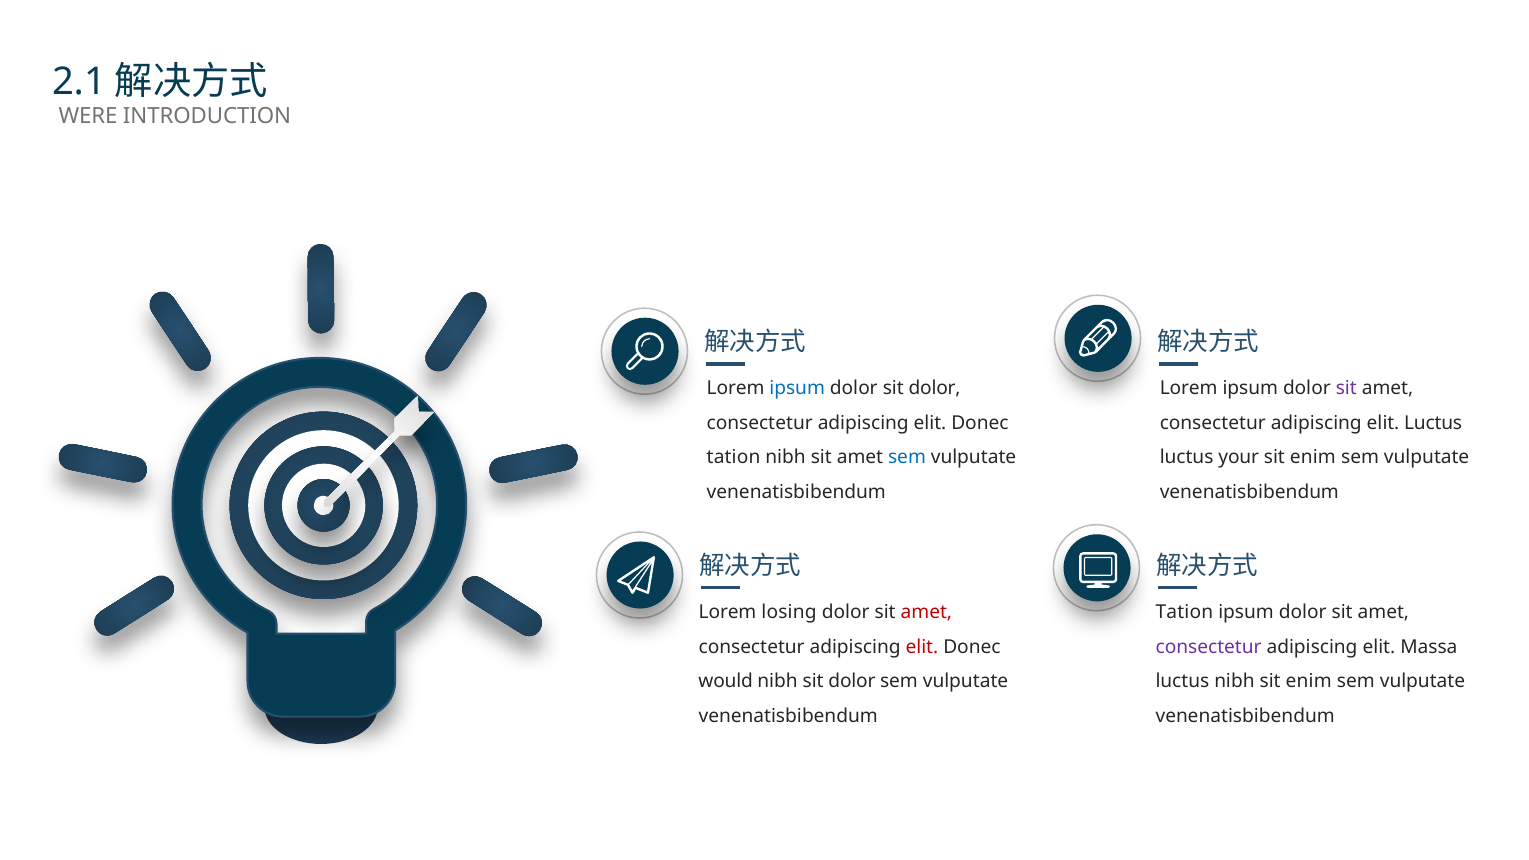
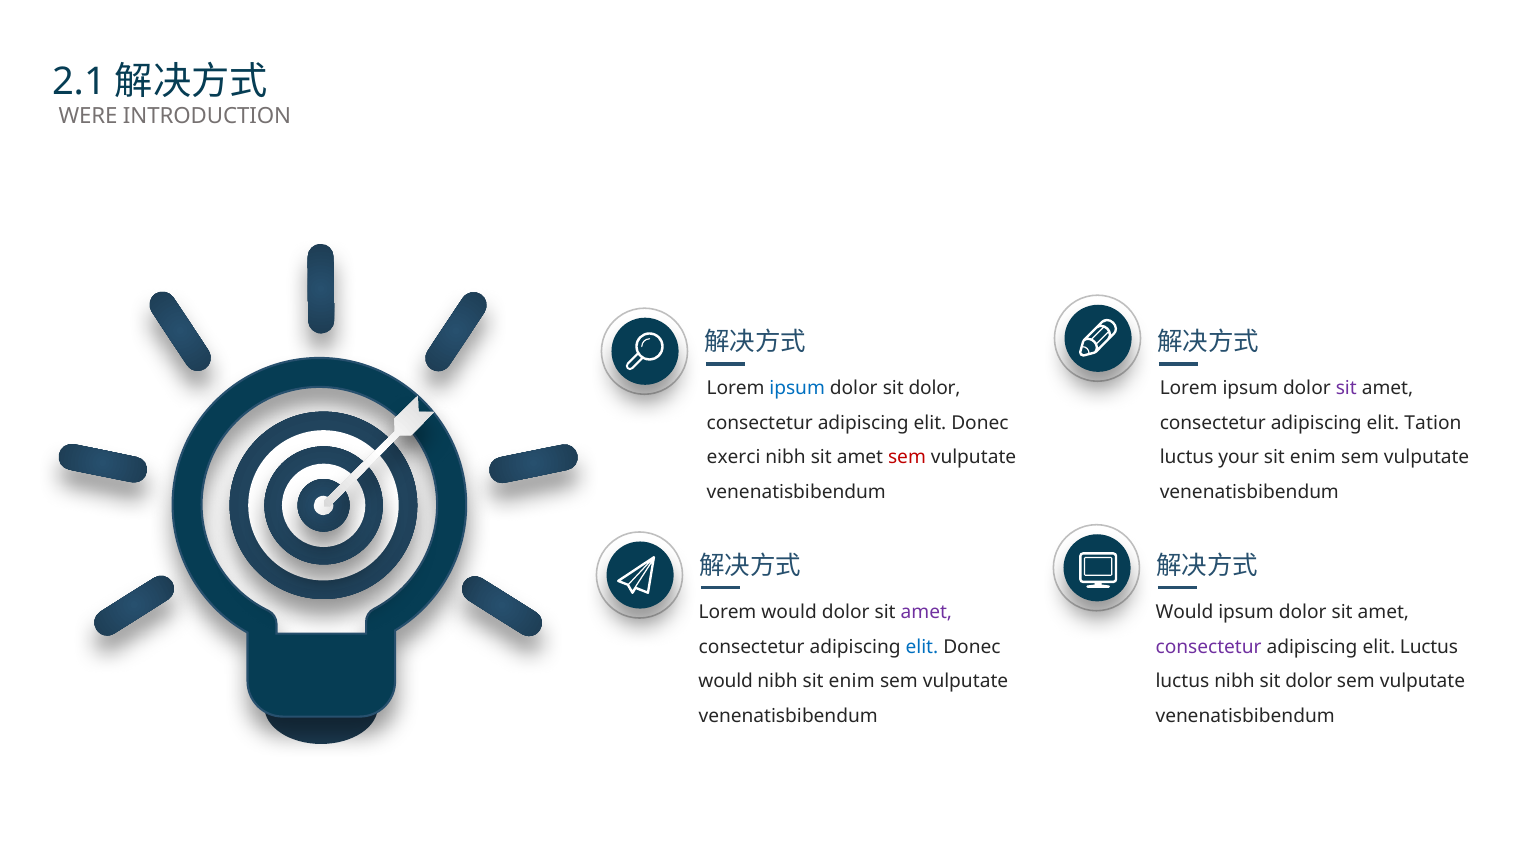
elit Luctus: Luctus -> Tation (1433, 423)
tation: tation -> exerci (734, 457)
sem colour: blue -> red (907, 457)
Lorem losing: losing -> would (789, 612)
amet colour: red -> purple (926, 612)
Tation: Tation -> Would (1184, 612)
elit colour: red -> blue (922, 647)
elit Massa: Massa -> Luctus (1429, 647)
nibh sit dolor: dolor -> enim (852, 681)
nibh sit enim: enim -> dolor (1309, 681)
